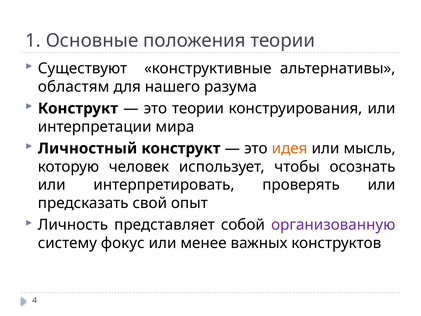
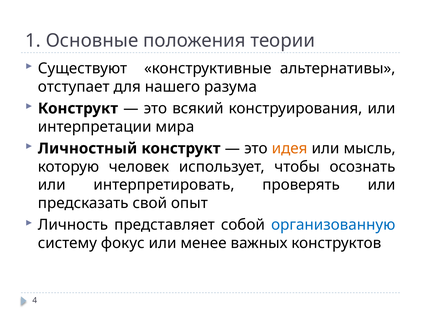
областям: областям -> отступает (74, 87)
это теории: теории -> всякий (198, 108)
организованную colour: purple -> blue (333, 225)
